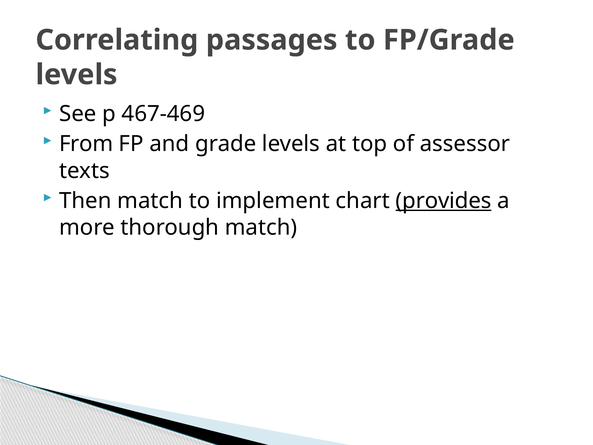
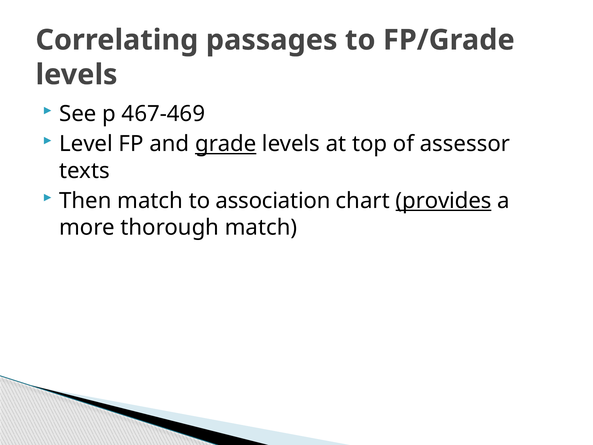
From: From -> Level (86, 144)
grade underline: none -> present (226, 144)
implement: implement -> association (273, 201)
